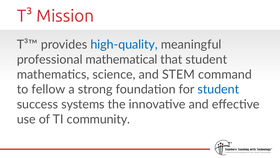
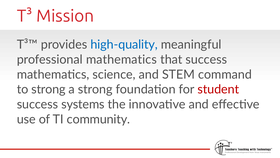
professional mathematical: mathematical -> mathematics (121, 59)
that student: student -> success (206, 59)
to fellow: fellow -> strong (48, 89)
student colour: blue -> red (218, 89)
